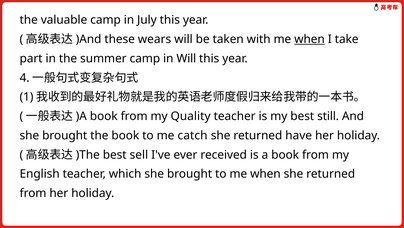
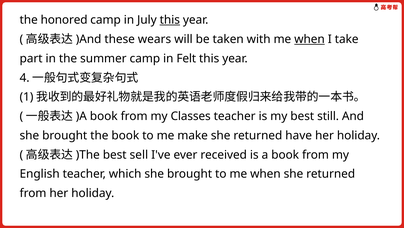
valuable: valuable -> honored (64, 20)
this underline: none -> present (170, 20)
in Will: Will -> Felt (186, 58)
Quality: Quality -> Classes (191, 116)
catch: catch -> make (193, 135)
